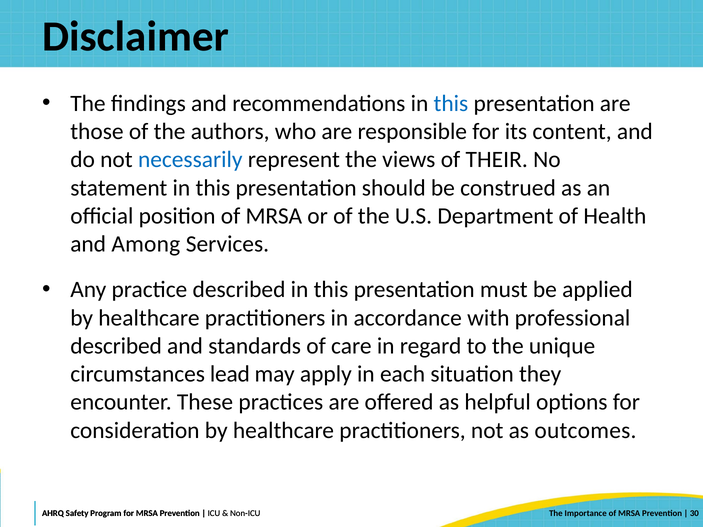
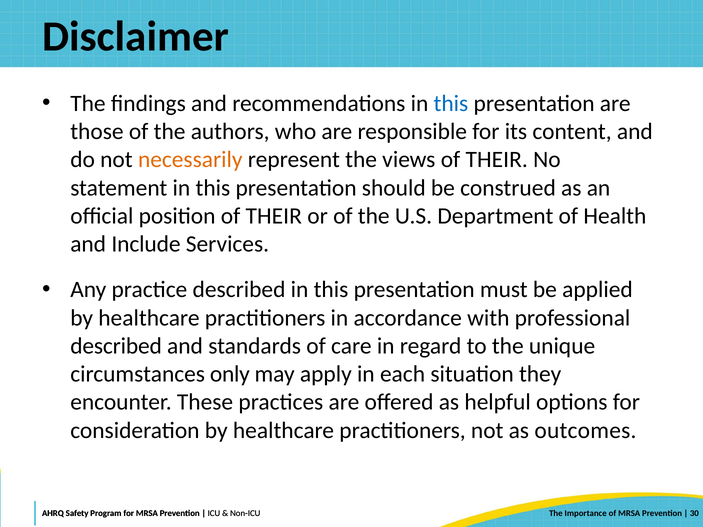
necessarily colour: blue -> orange (190, 160)
position of MRSA: MRSA -> THEIR (274, 216)
Among: Among -> Include (146, 244)
lead: lead -> only (230, 374)
